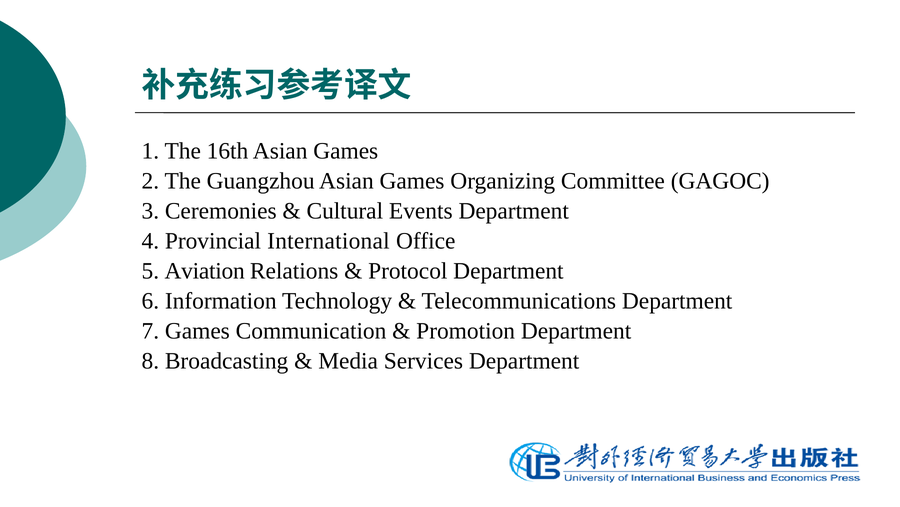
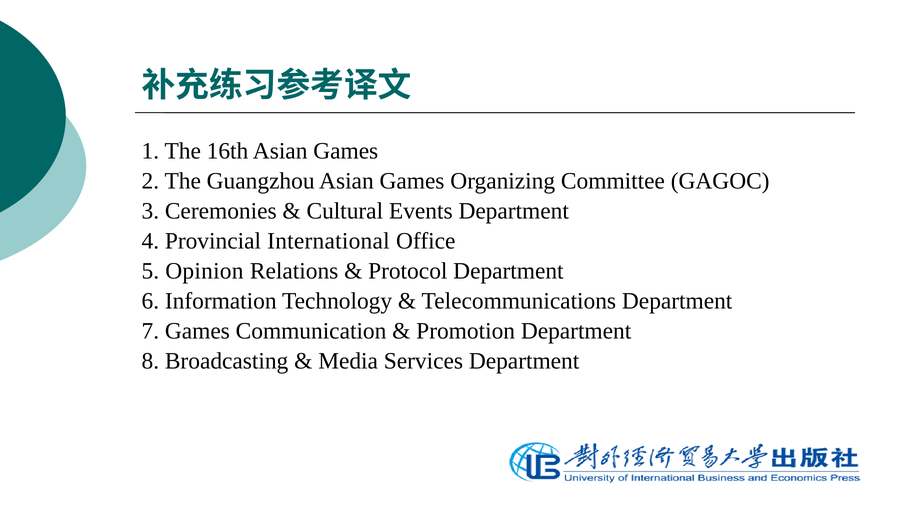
Aviation: Aviation -> Opinion (204, 271)
